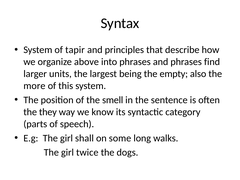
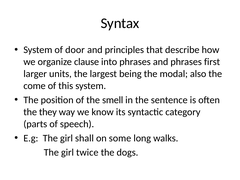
tapir: tapir -> door (75, 50)
above: above -> clause (87, 62)
find: find -> first (212, 62)
empty: empty -> modal (174, 74)
more: more -> come (35, 86)
